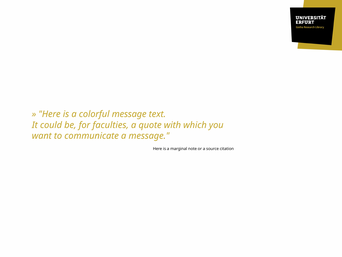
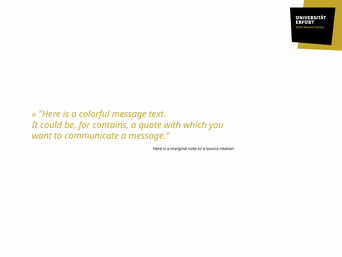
faculties: faculties -> contains (111, 125)
